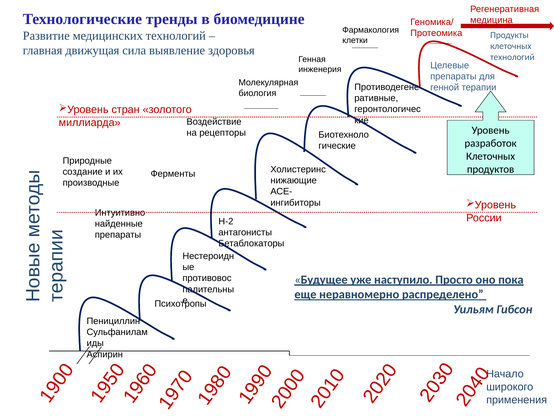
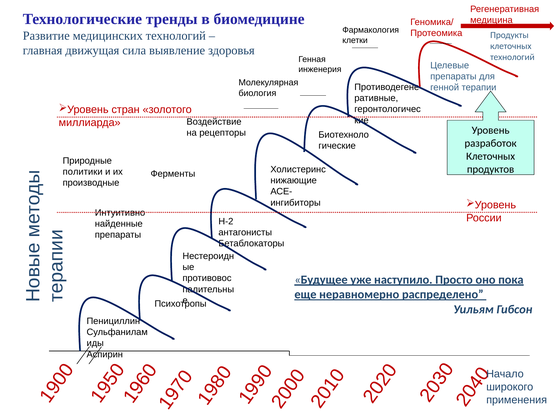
создание: создание -> политики (83, 172)
